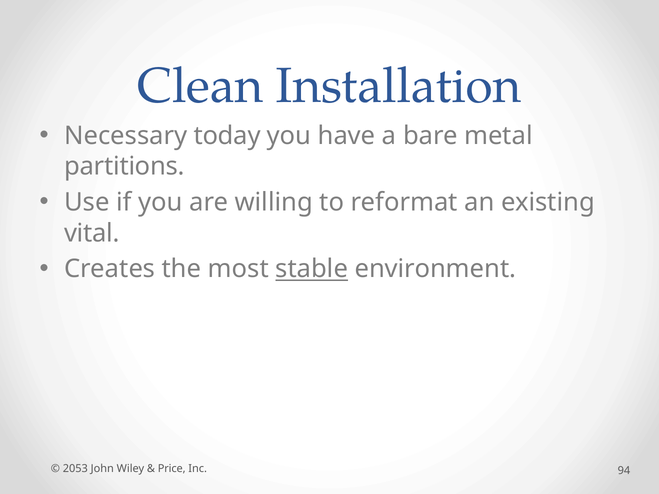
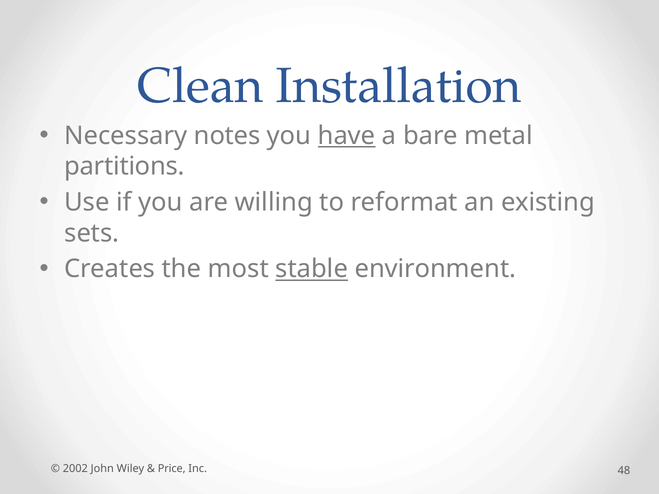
today: today -> notes (227, 136)
have underline: none -> present (347, 136)
vital: vital -> sets (92, 233)
2053: 2053 -> 2002 (75, 469)
94: 94 -> 48 (624, 471)
